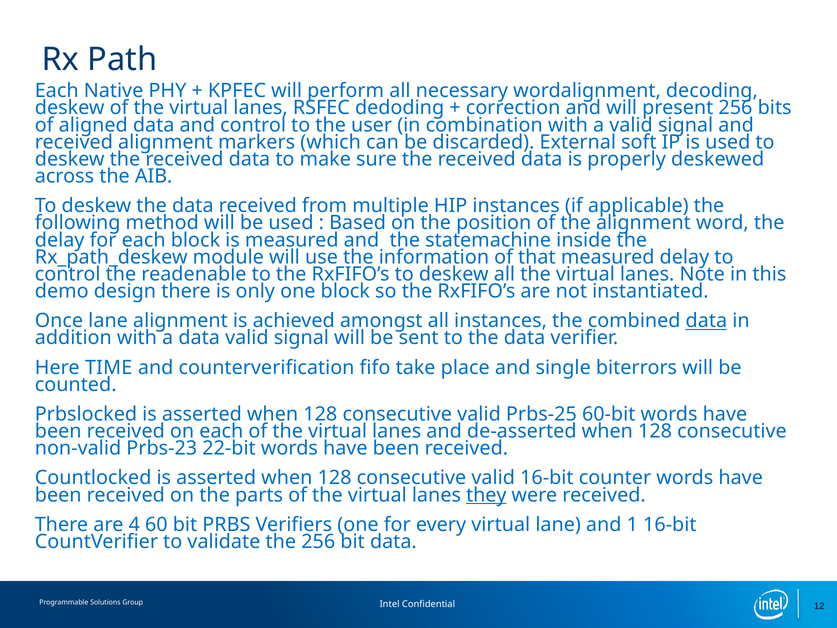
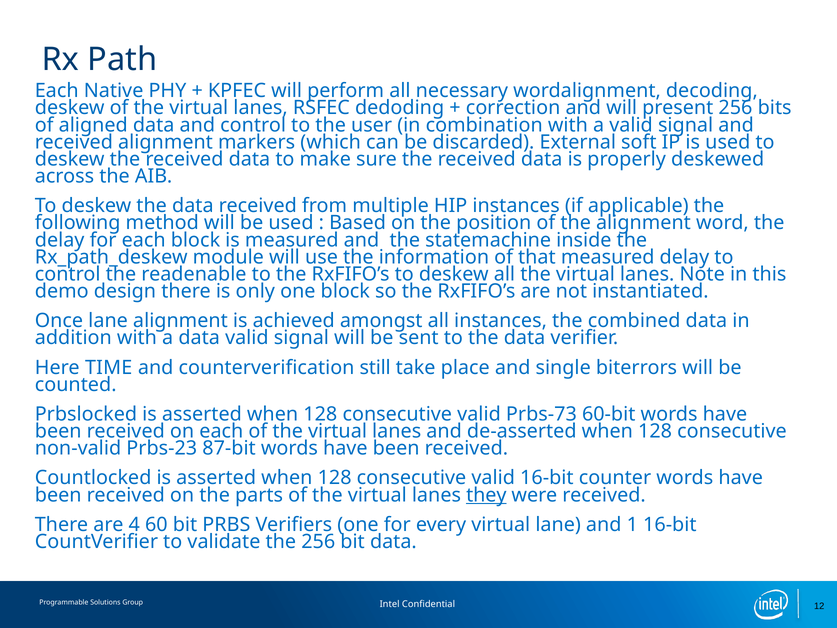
data underline: present -> none (706, 321)
fifo: fifo -> still (375, 367)
Prbs-25: Prbs-25 -> Prbs-73 (541, 414)
22-bit: 22-bit -> 87-bit (229, 448)
